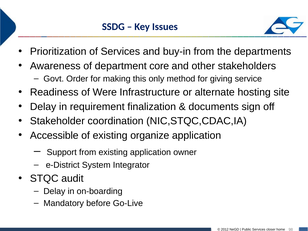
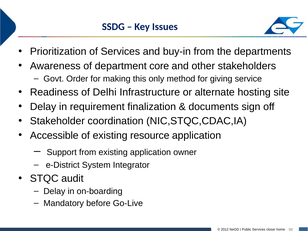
Were: Were -> Delhi (105, 92)
organize: organize -> resource (150, 135)
